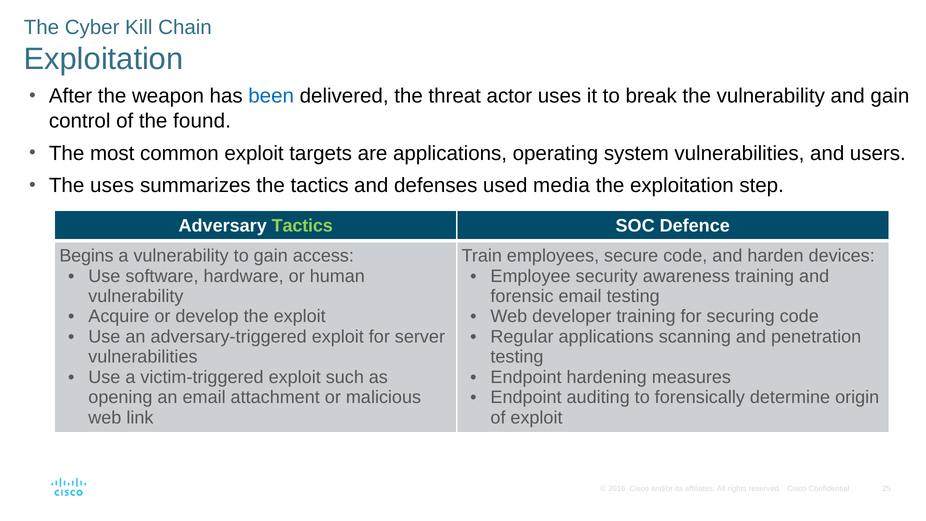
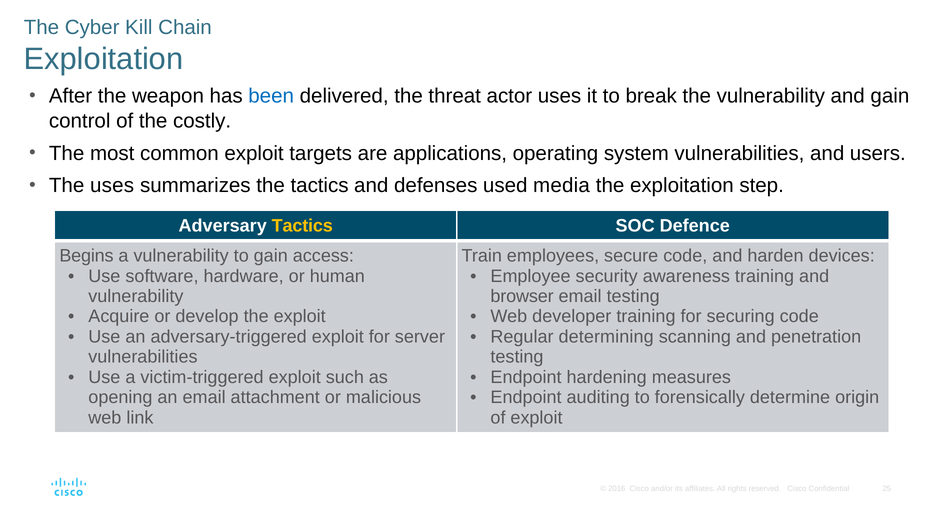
found: found -> costly (202, 121)
Tactics colour: light green -> yellow (302, 226)
forensic: forensic -> browser (522, 296)
Regular applications: applications -> determining (606, 337)
